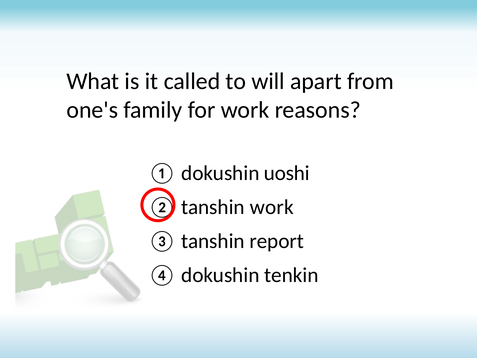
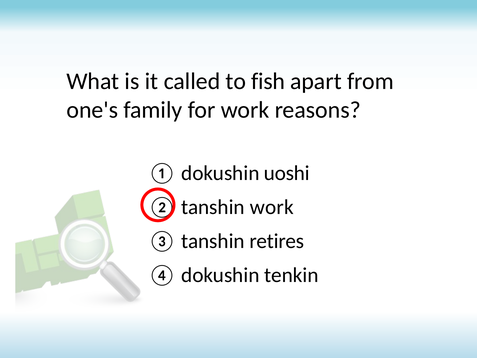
will: will -> fish (268, 81)
report: report -> retires (277, 241)
